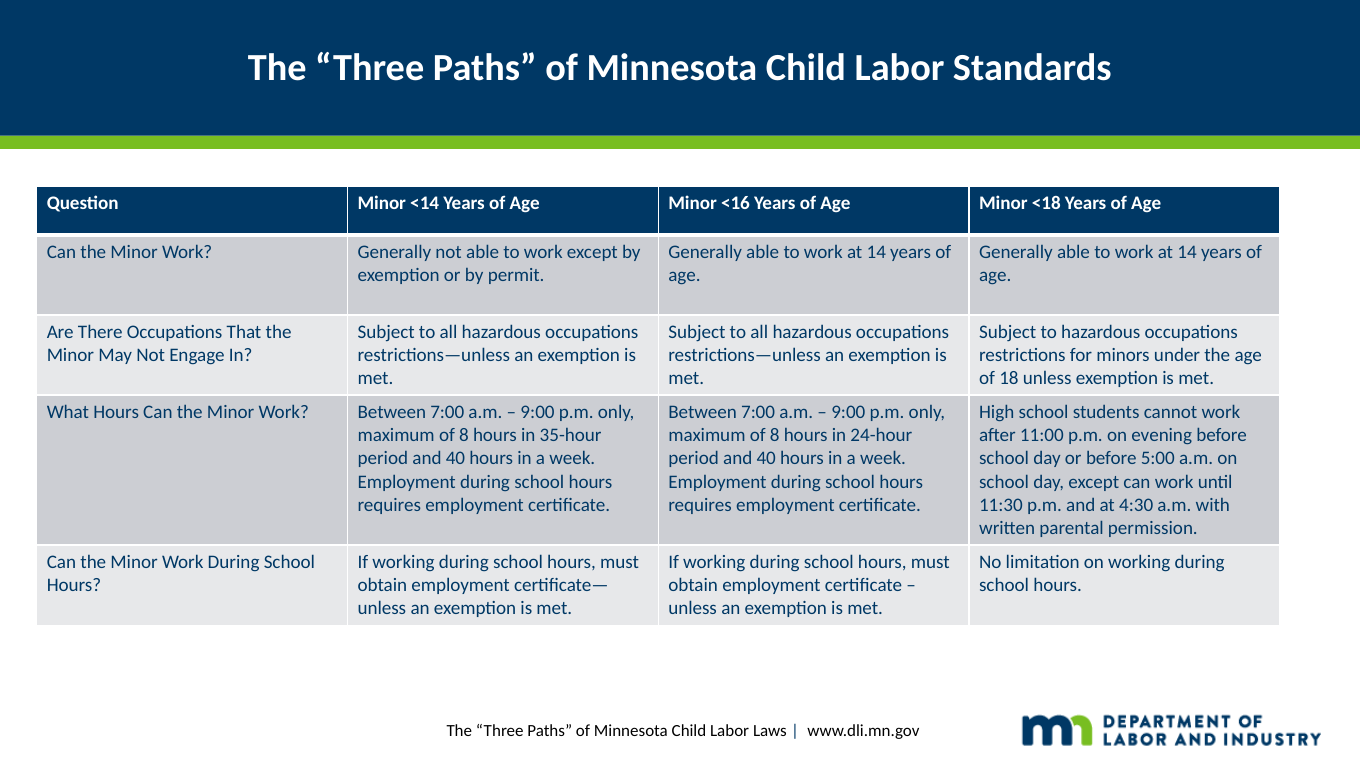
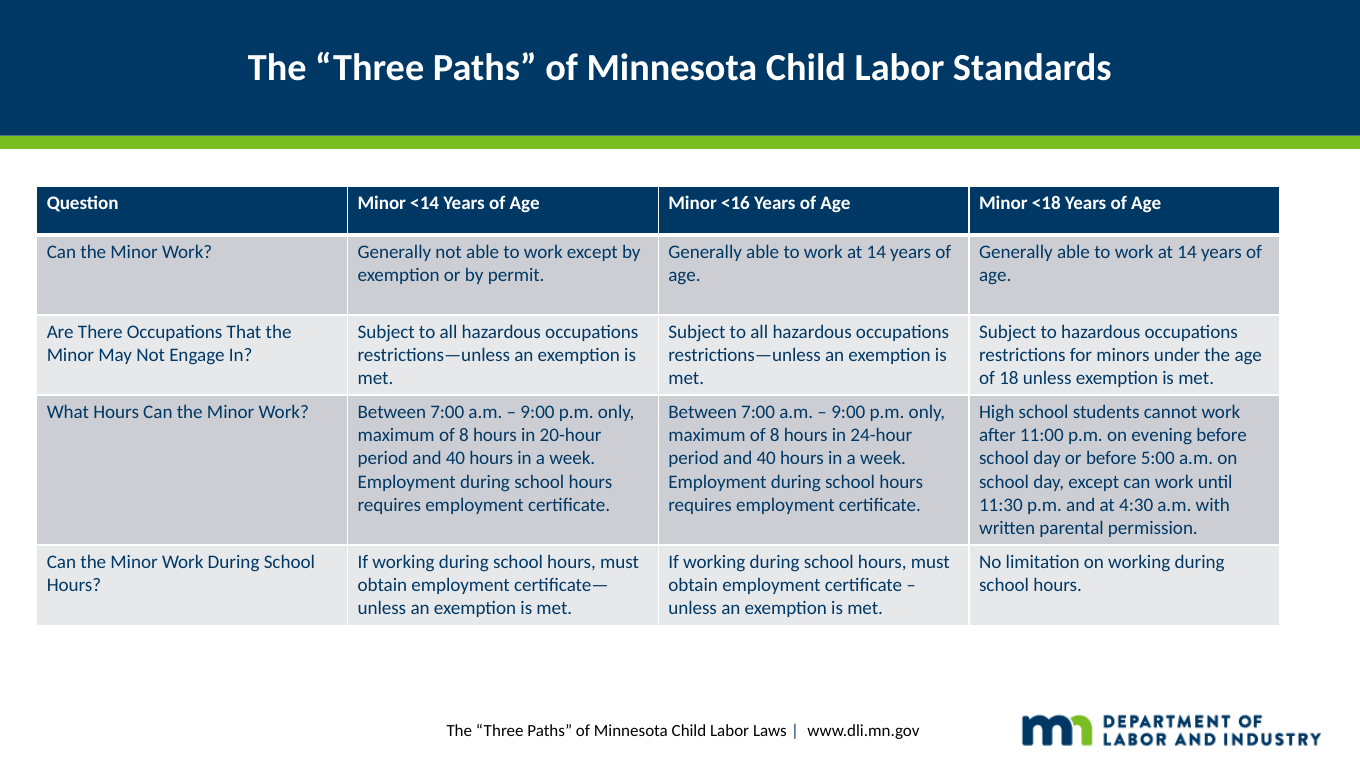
35-hour: 35-hour -> 20-hour (571, 435)
